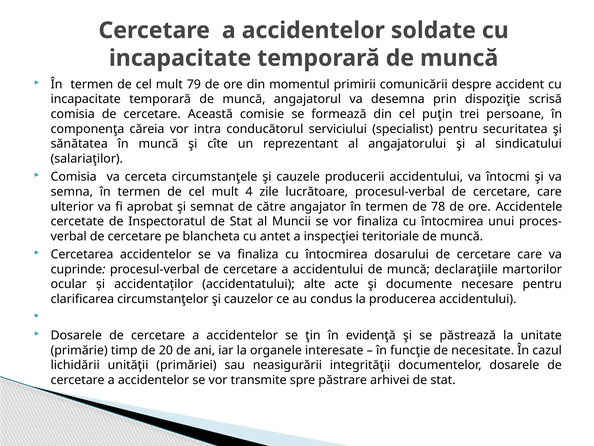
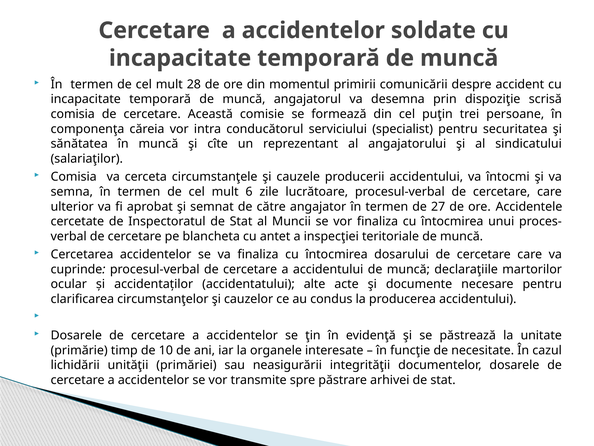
79: 79 -> 28 (194, 84)
4: 4 -> 6 (249, 192)
78: 78 -> 27 (438, 206)
20: 20 -> 10 (166, 350)
